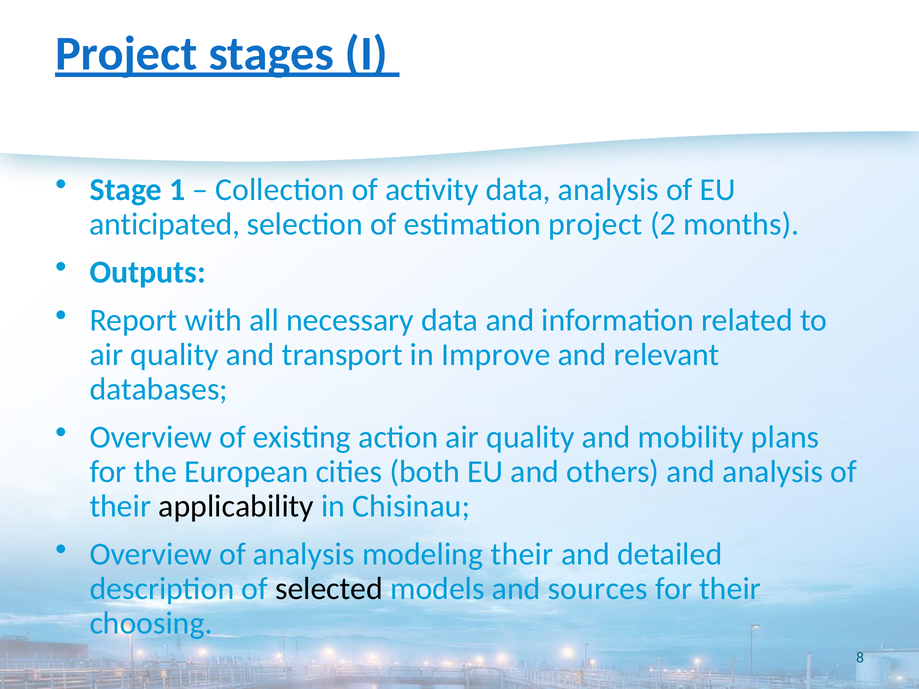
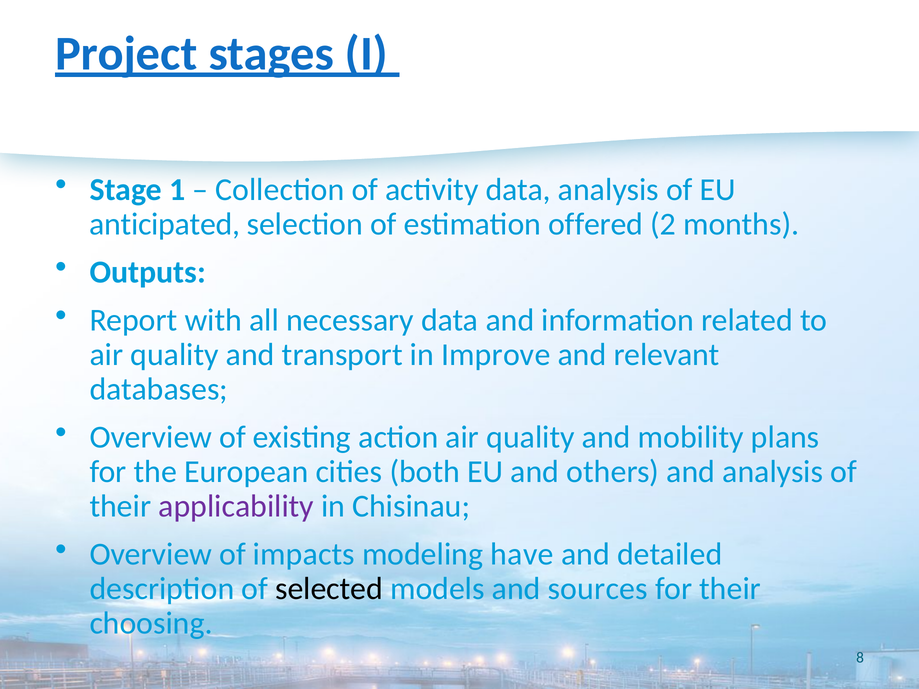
estimation project: project -> offered (596, 224)
applicability colour: black -> purple (236, 506)
of analysis: analysis -> impacts (304, 555)
modeling their: their -> have (522, 555)
